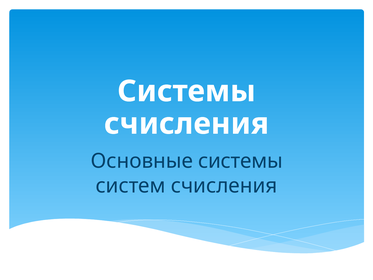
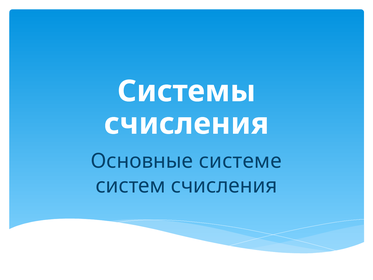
Основные системы: системы -> системе (240, 161)
